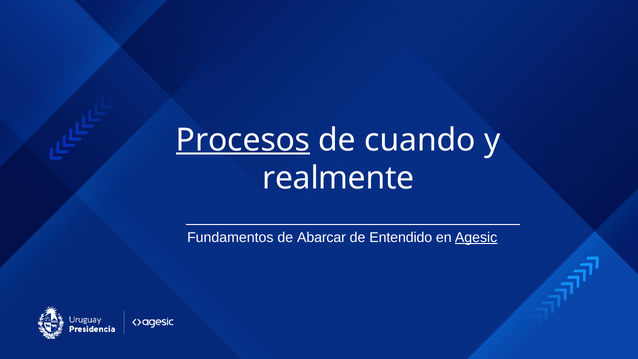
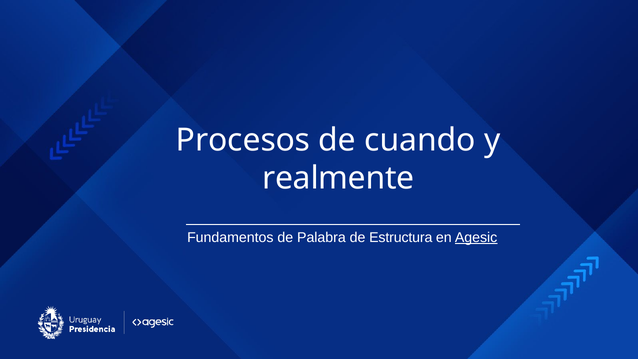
Procesos underline: present -> none (243, 140)
Abarcar: Abarcar -> Palabra (321, 237)
Entendido: Entendido -> Estructura (401, 237)
